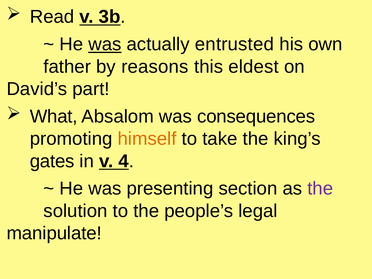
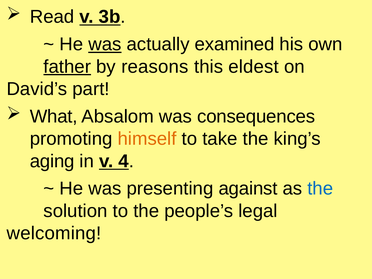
entrusted: entrusted -> examined (235, 44)
father underline: none -> present (67, 67)
gates: gates -> aging (52, 161)
section: section -> against (248, 189)
the colour: purple -> blue (320, 189)
manipulate: manipulate -> welcoming (54, 233)
